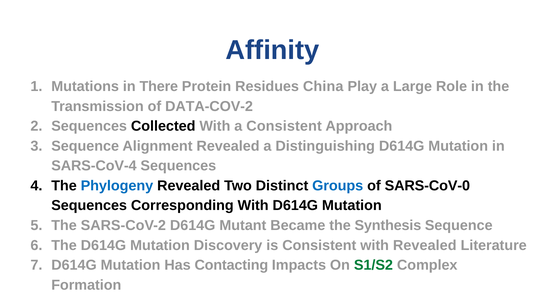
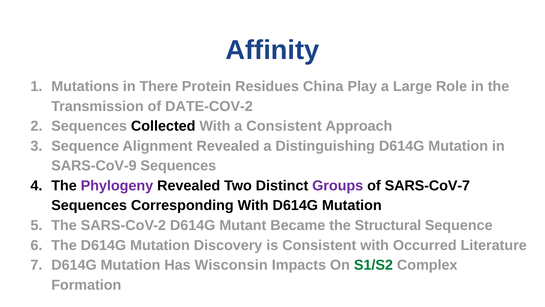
DATA-COV-2: DATA-COV-2 -> DATE-COV-2 (209, 106)
SARS-CoV-4: SARS-CoV-4 -> SARS-CoV-9 (94, 166)
Phylogeny colour: blue -> purple (117, 185)
Groups colour: blue -> purple (338, 185)
SARS-CoV-0: SARS-CoV-0 -> SARS-CoV-7 (427, 185)
Synthesis: Synthesis -> Structural (388, 225)
with Revealed: Revealed -> Occurred (425, 245)
Contacting: Contacting -> Wisconsin (231, 265)
